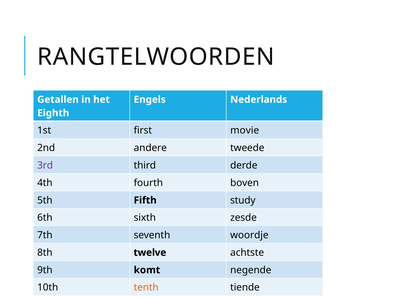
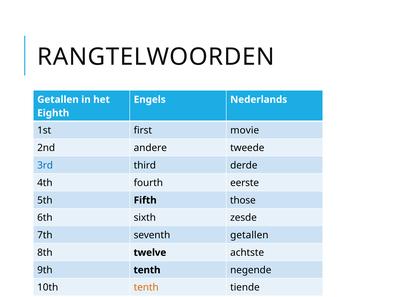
3rd colour: purple -> blue (45, 165)
boven: boven -> eerste (245, 183)
study: study -> those (243, 200)
seventh woordje: woordje -> getallen (249, 235)
9th komt: komt -> tenth (147, 270)
